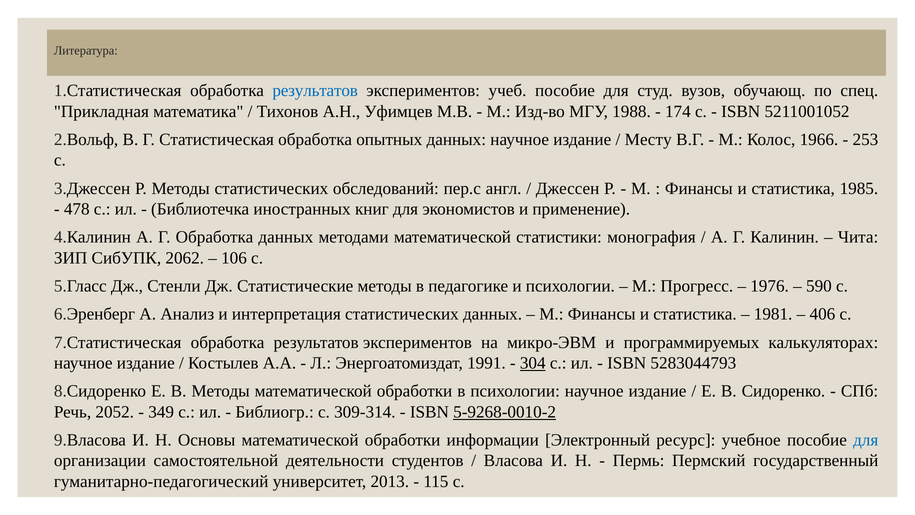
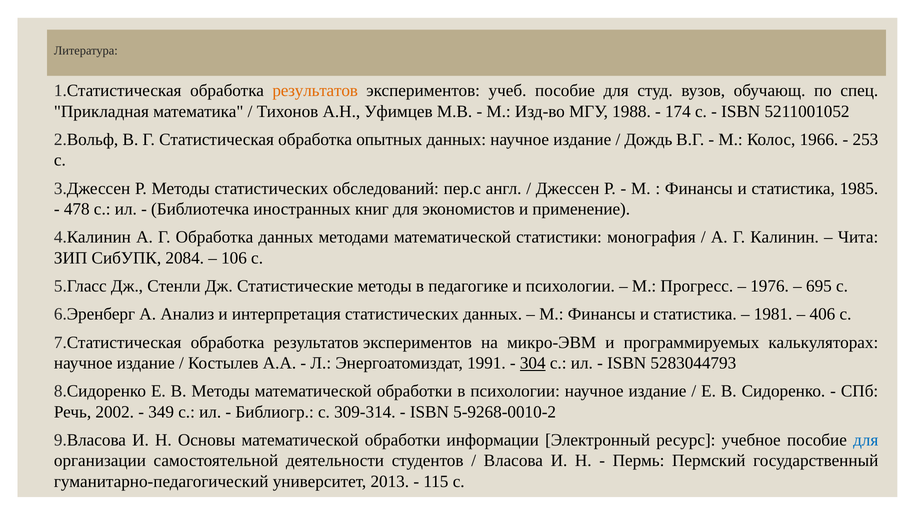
результатов colour: blue -> orange (315, 91)
Месту: Месту -> Дождь (648, 140)
2062: 2062 -> 2084 (185, 258)
590: 590 -> 695 (819, 286)
2052: 2052 -> 2002 (115, 412)
5-9268-0010-2 underline: present -> none (505, 412)
